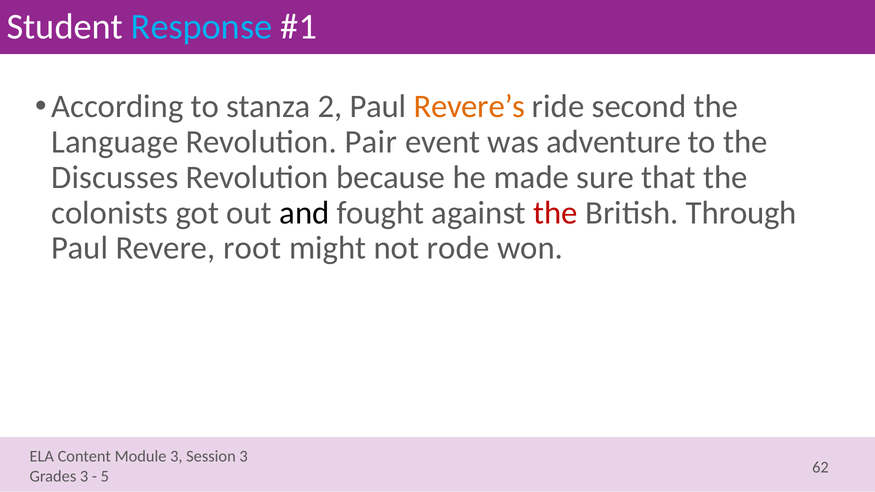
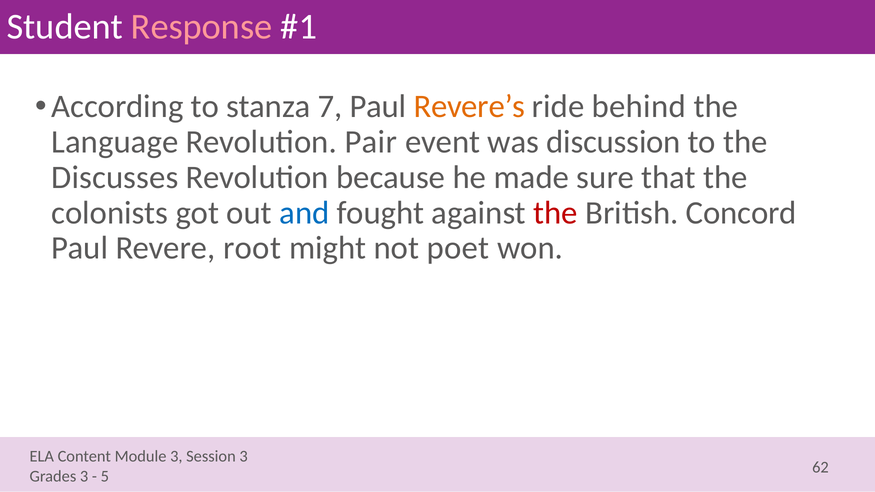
Response colour: light blue -> pink (202, 27)
2: 2 -> 7 (330, 106)
second: second -> behind (639, 106)
adventure: adventure -> discussion (614, 142)
and colour: black -> blue (304, 213)
Through: Through -> Concord (741, 213)
rode: rode -> poet (458, 248)
